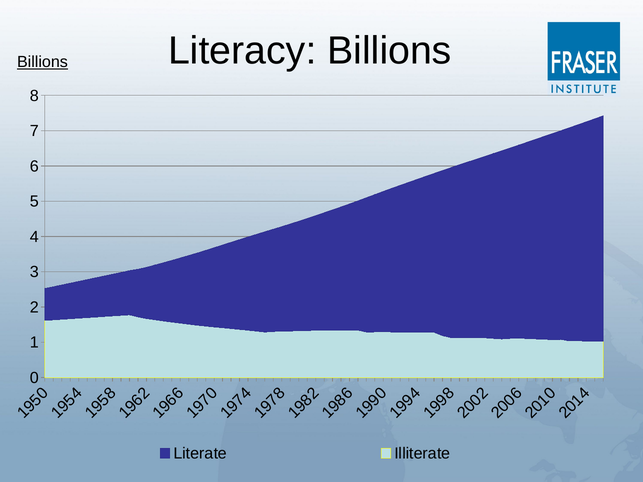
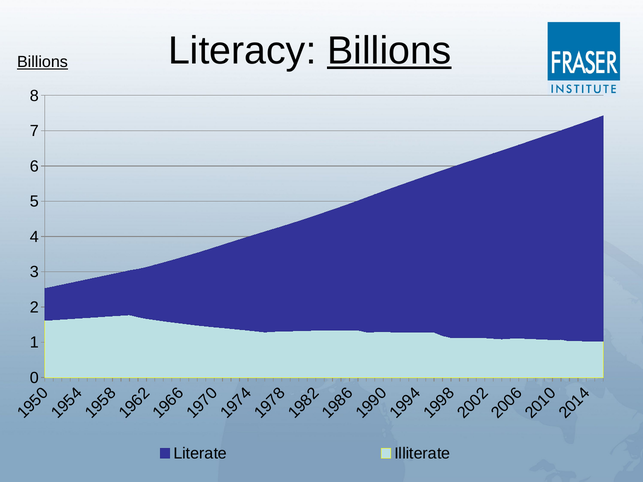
Billions underline: none -> present (389, 51)
